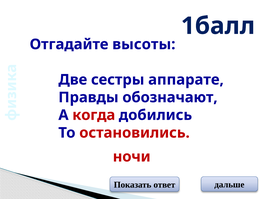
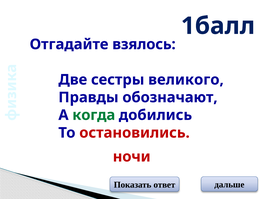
высоты: высоты -> взялось (144, 44)
аппарате: аппарате -> великого (186, 80)
когда colour: red -> green (94, 115)
